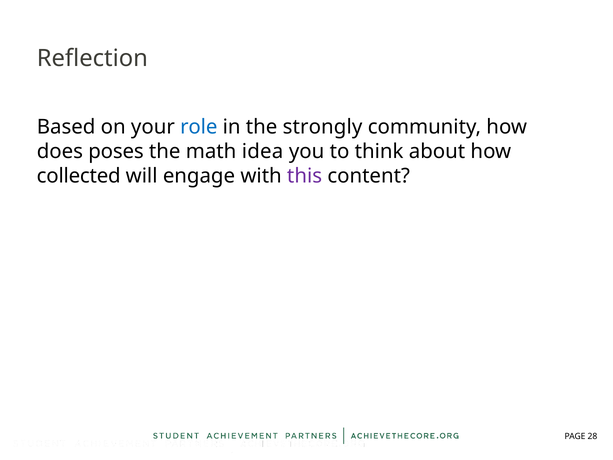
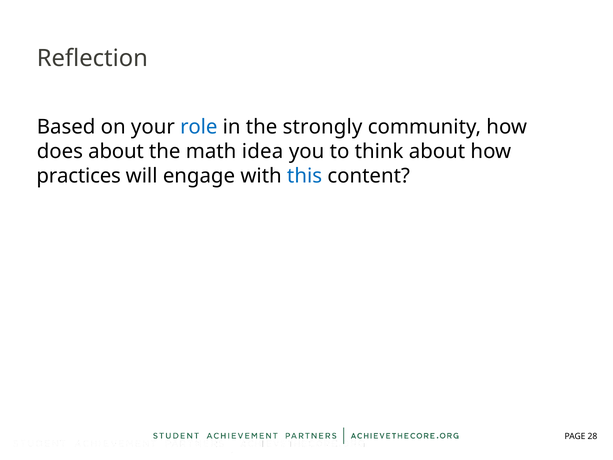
does poses: poses -> about (116, 152)
collected: collected -> practices (79, 176)
this colour: purple -> blue (305, 176)
